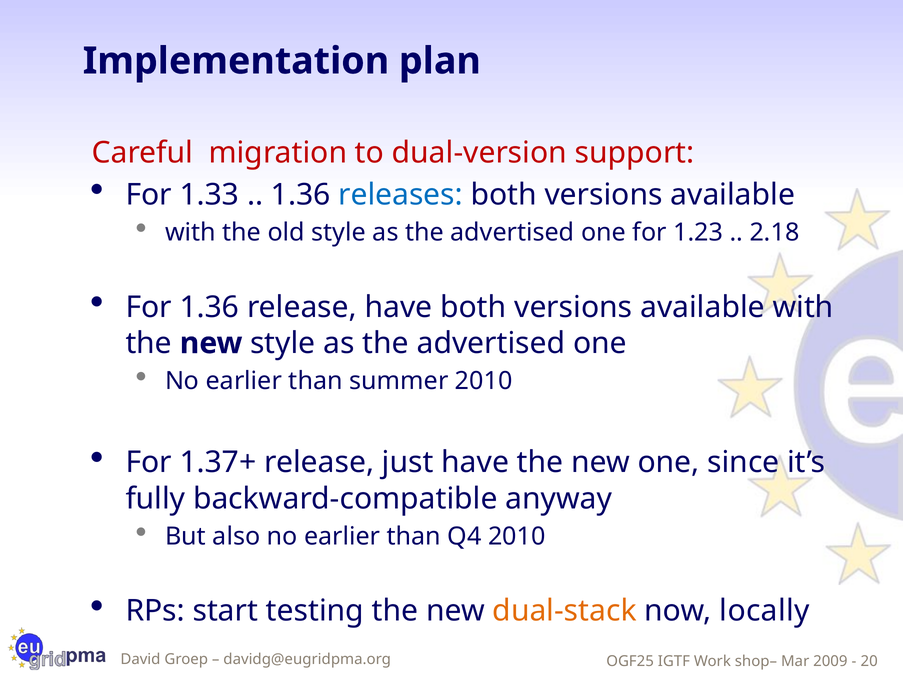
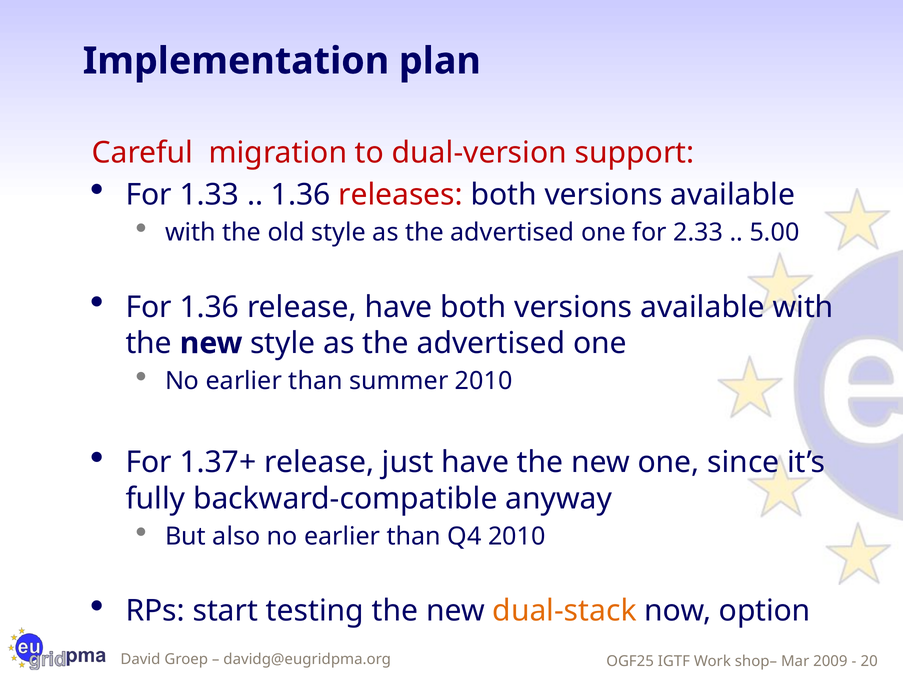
releases colour: blue -> red (401, 195)
1.23: 1.23 -> 2.33 (698, 233)
2.18: 2.18 -> 5.00 (774, 233)
locally: locally -> option (765, 611)
